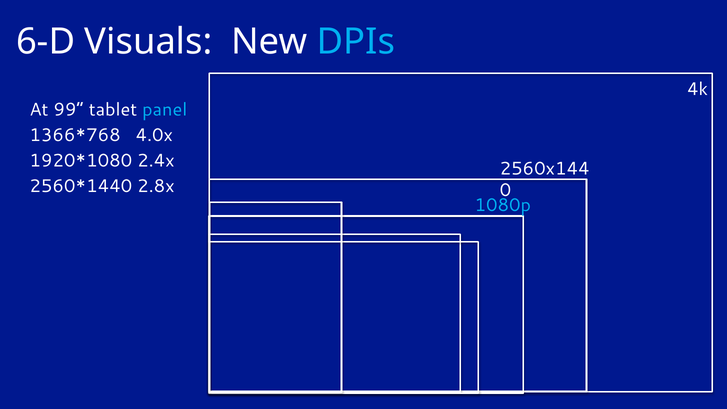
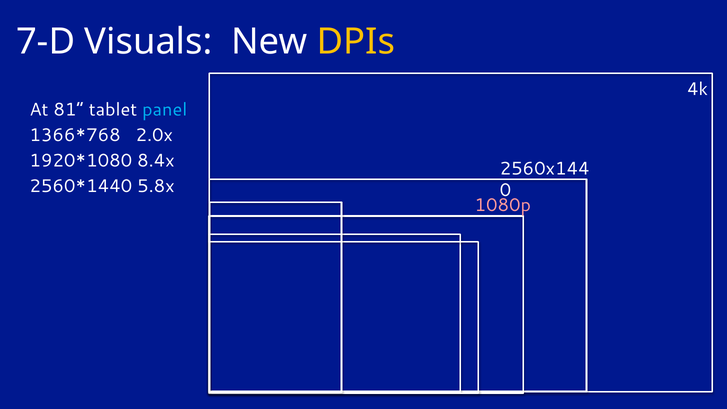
6-D: 6-D -> 7-D (46, 42)
DPIs colour: light blue -> yellow (356, 42)
99: 99 -> 81 (69, 110)
4.0x: 4.0x -> 2.0x (154, 135)
2.4x: 2.4x -> 8.4x (156, 161)
2.8x: 2.8x -> 5.8x (156, 186)
1080p colour: light blue -> pink (503, 205)
